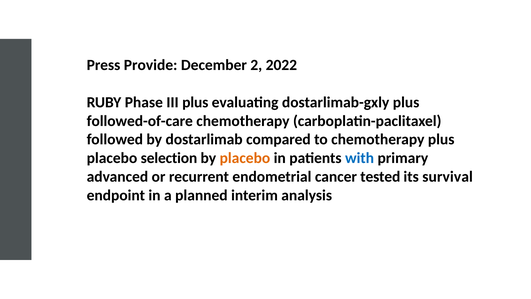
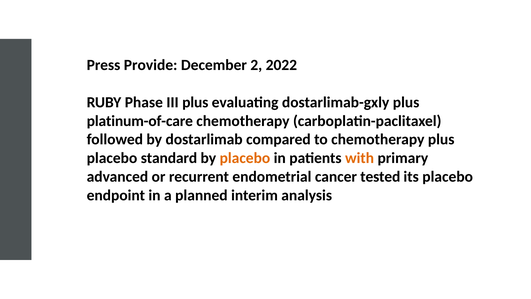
followed-of-care: followed-of-care -> platinum-of-care (140, 121)
selection: selection -> standard (169, 158)
with colour: blue -> orange (360, 158)
its survival: survival -> placebo (448, 177)
